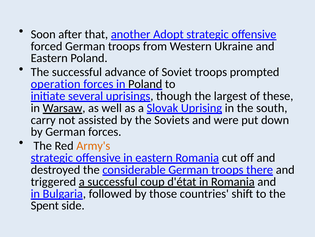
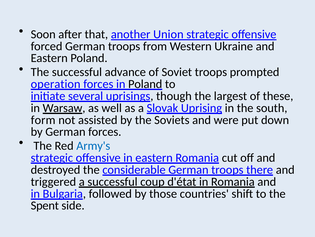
Adopt: Adopt -> Union (168, 34)
carry: carry -> form (43, 120)
Army's colour: orange -> blue (93, 145)
